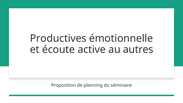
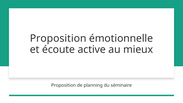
Productives: Productives -> Proposition (58, 38)
autres: autres -> mieux (138, 49)
